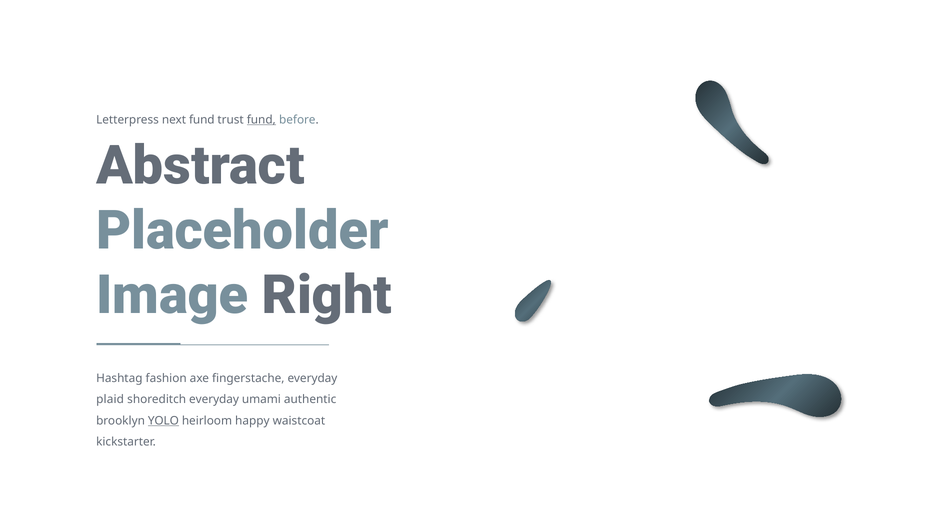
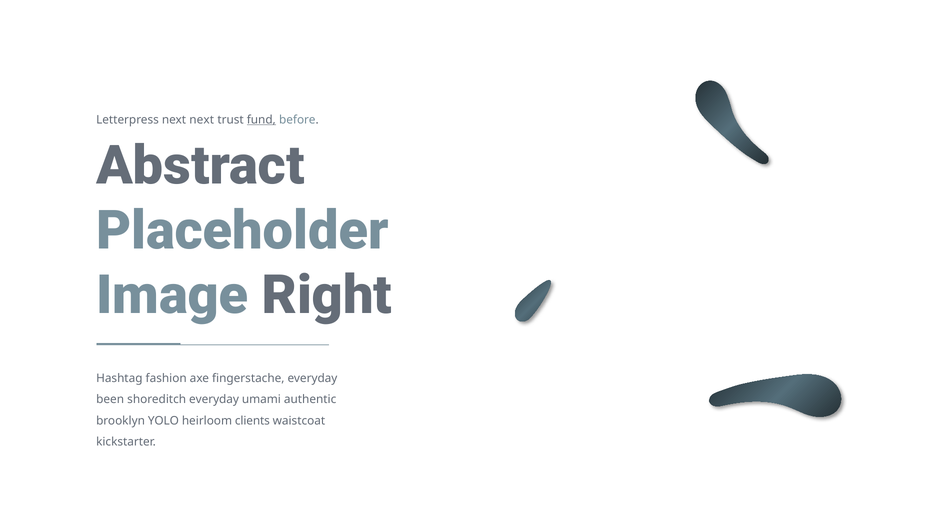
next fund: fund -> next (202, 120)
plaid: plaid -> been (110, 400)
YOLO underline: present -> none (163, 421)
happy: happy -> clients (252, 421)
